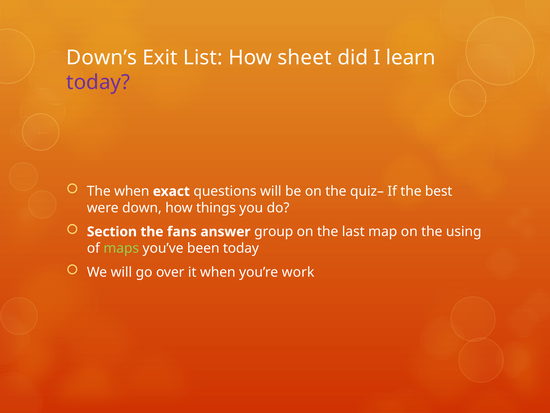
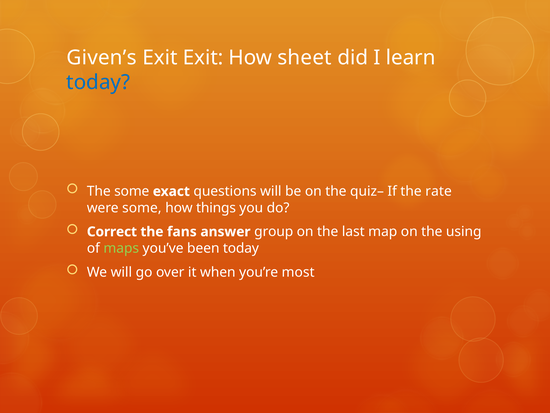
Down’s: Down’s -> Given’s (102, 57)
Exit List: List -> Exit (203, 57)
today colour: purple -> blue (98, 82)
The when: when -> some (132, 191)
best: best -> rate (439, 191)
were down: down -> some (142, 208)
Section: Section -> Correct (112, 231)
work: work -> most (298, 272)
